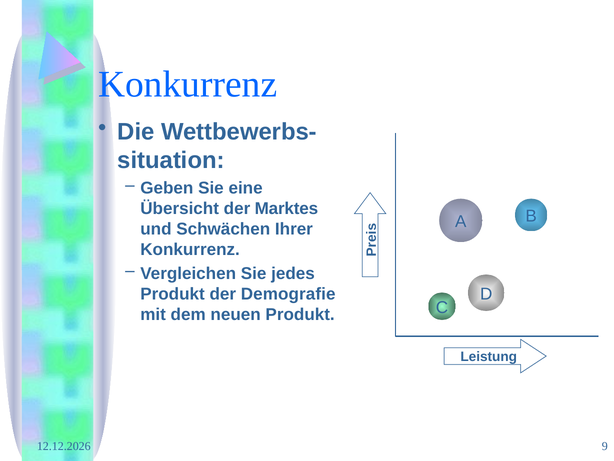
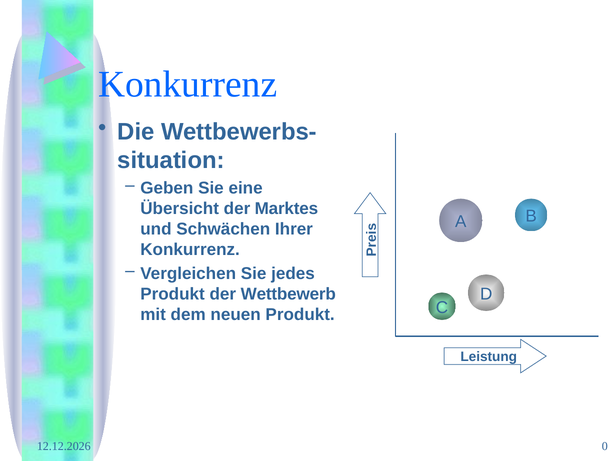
Demografie: Demografie -> Wettbewerb (288, 294)
9: 9 -> 0 (605, 446)
